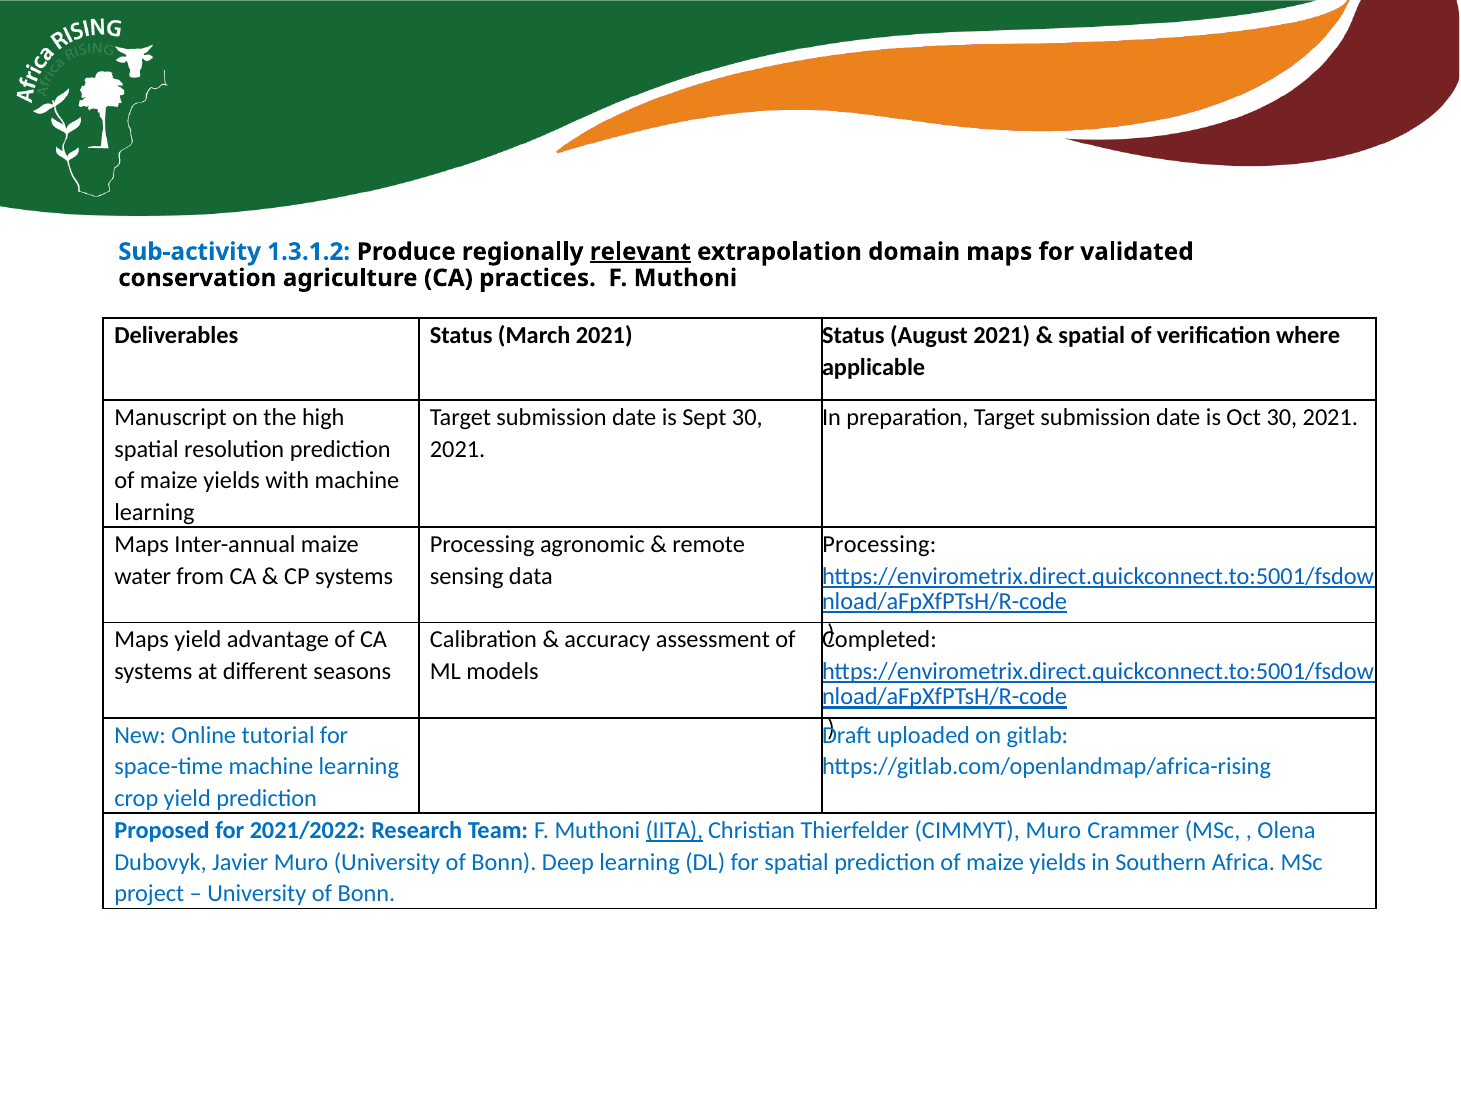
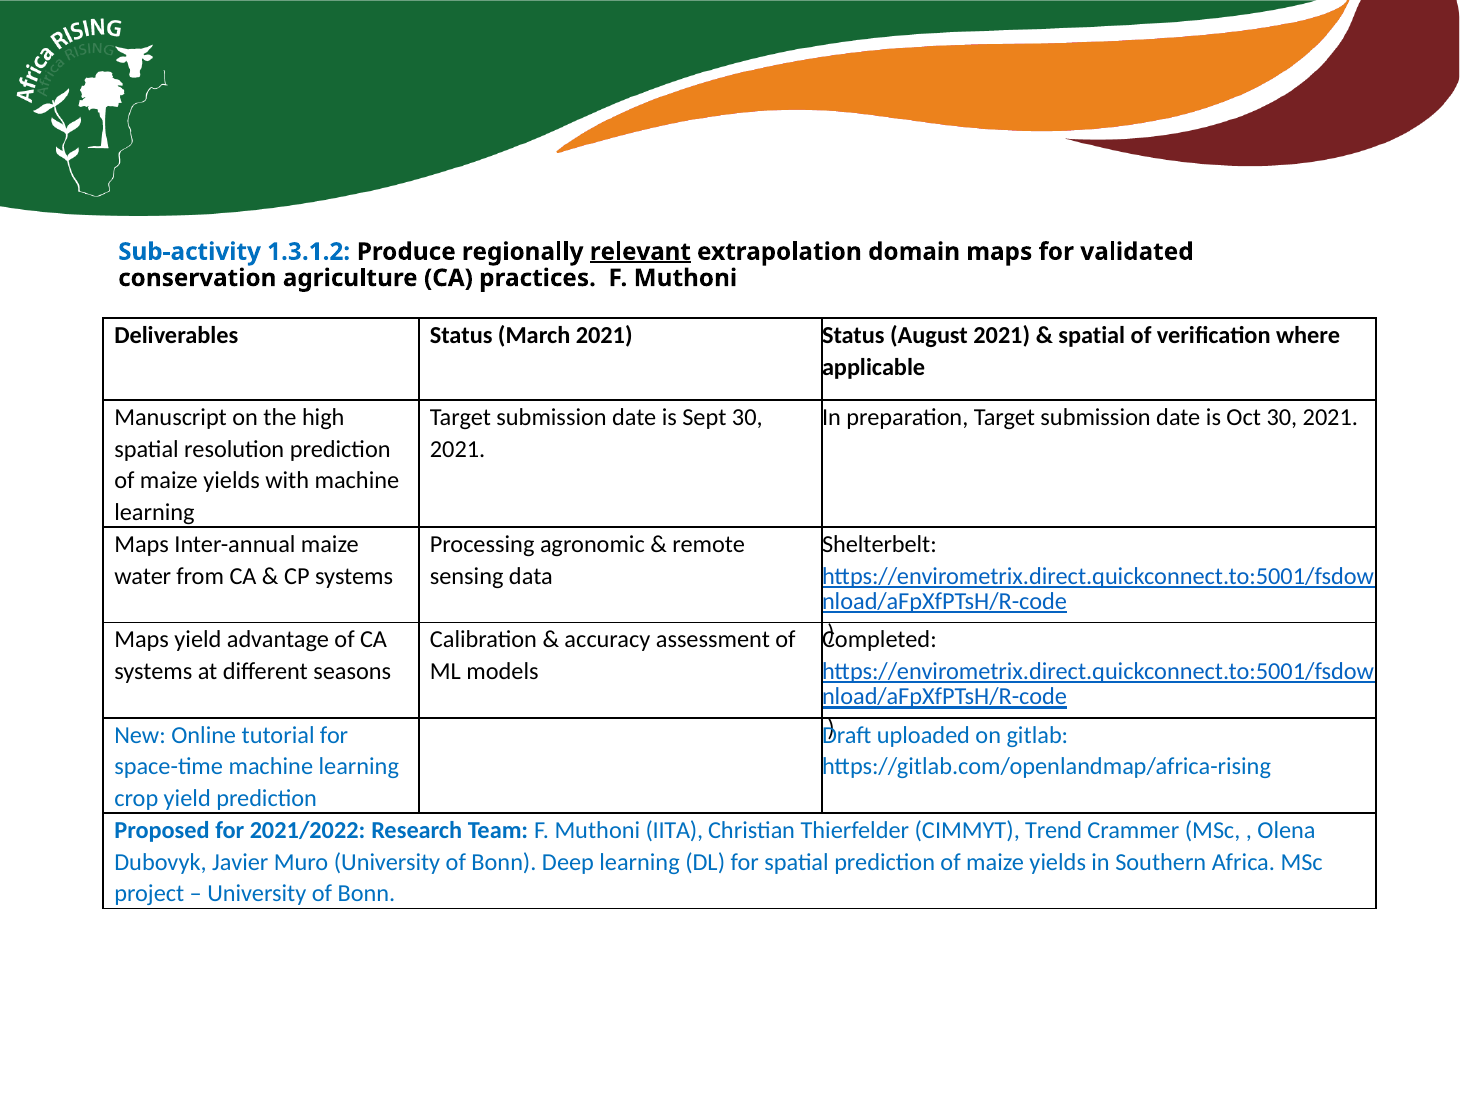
Processing: Processing -> Shelterbelt (879, 544)
IITA underline: present -> none (674, 830)
CIMMYT Muro: Muro -> Trend (1054, 830)
